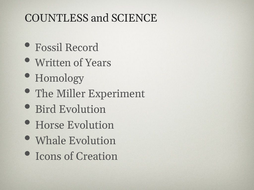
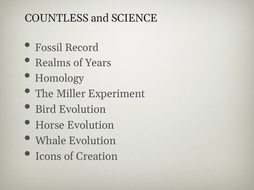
Written: Written -> Realms (53, 63)
